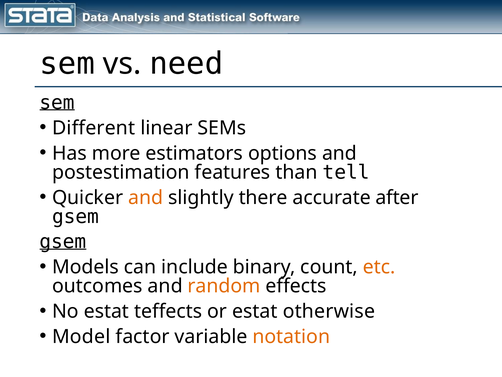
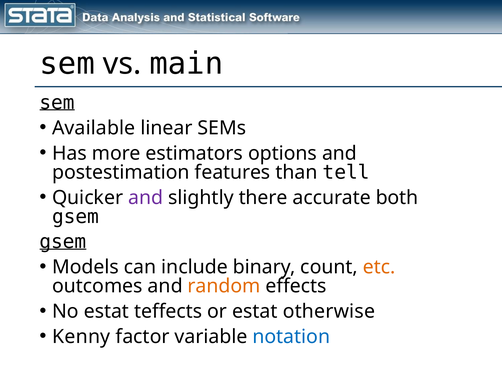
need: need -> main (186, 64)
Different: Different -> Available (94, 128)
and colour: orange -> purple (146, 197)
after: after -> both (397, 197)
Model: Model -> Kenny (81, 336)
notation colour: orange -> blue (291, 336)
